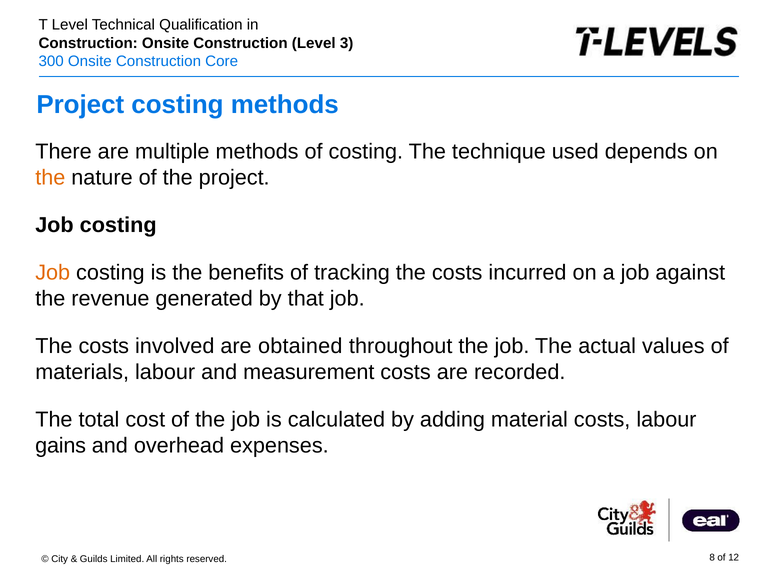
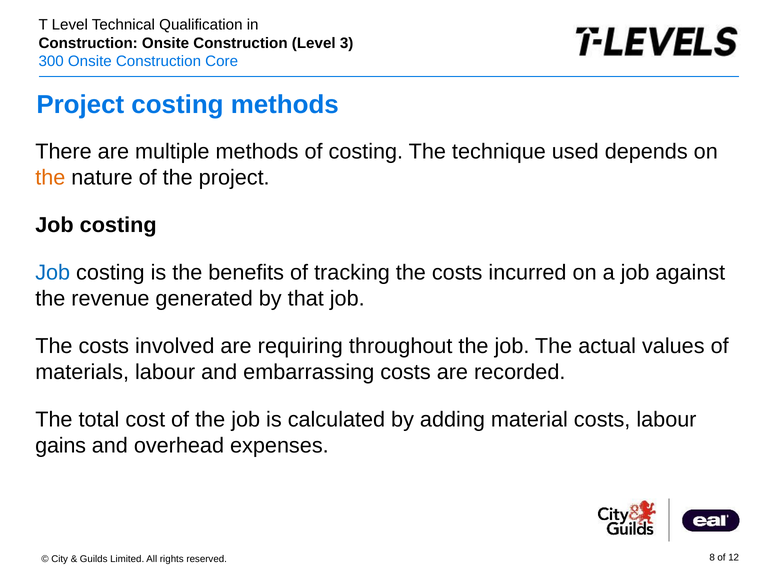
Job colour: orange -> blue (53, 273)
obtained: obtained -> requiring (300, 347)
measurement: measurement -> embarrassing (309, 372)
